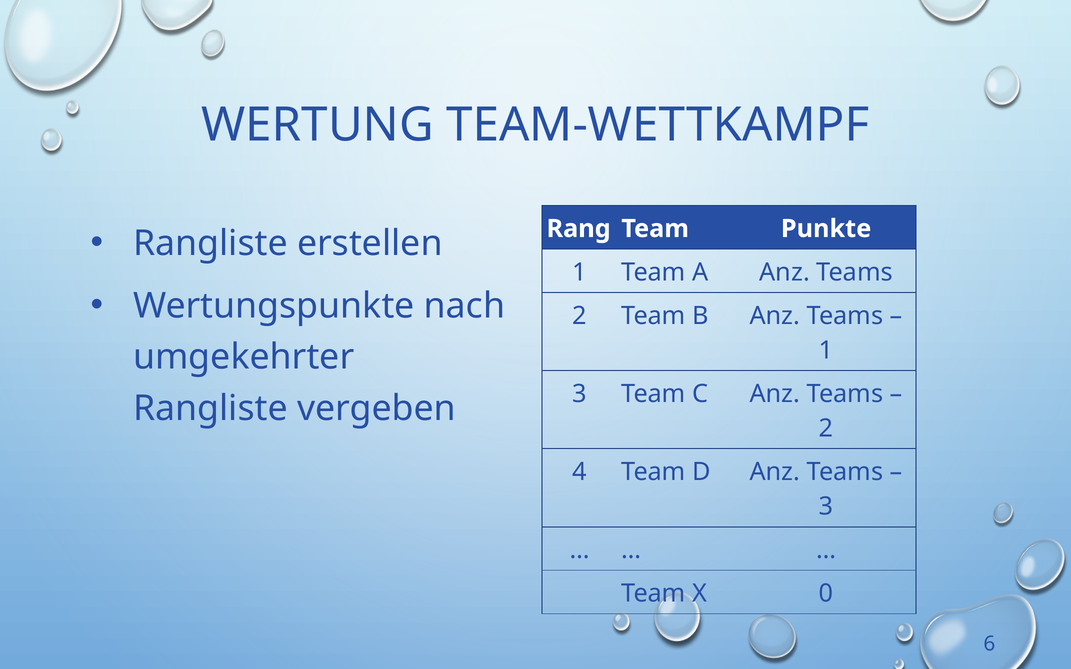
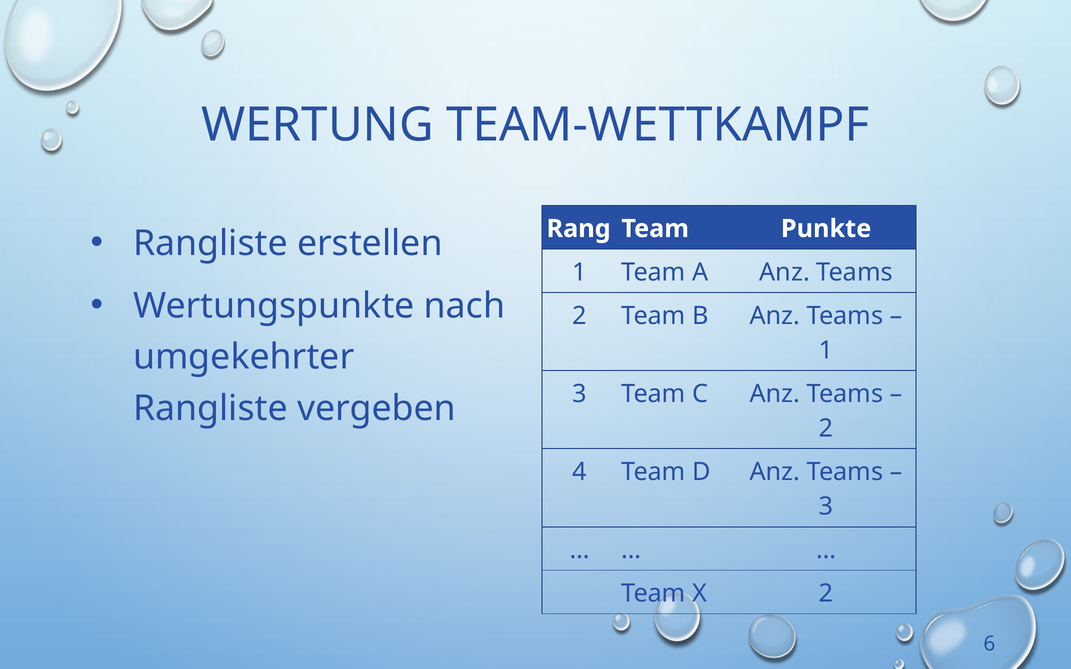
X 0: 0 -> 2 (826, 594)
